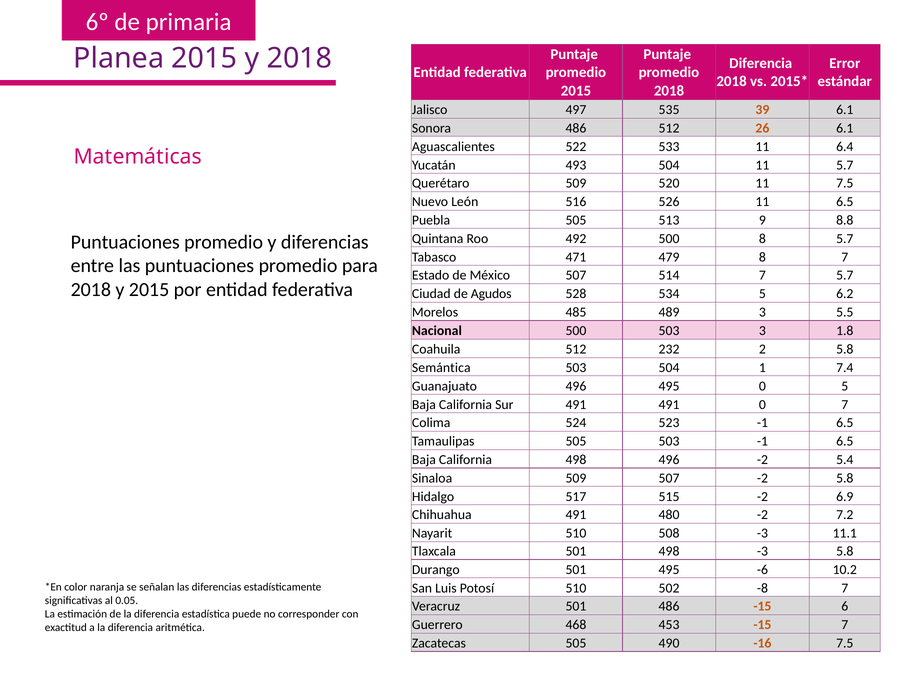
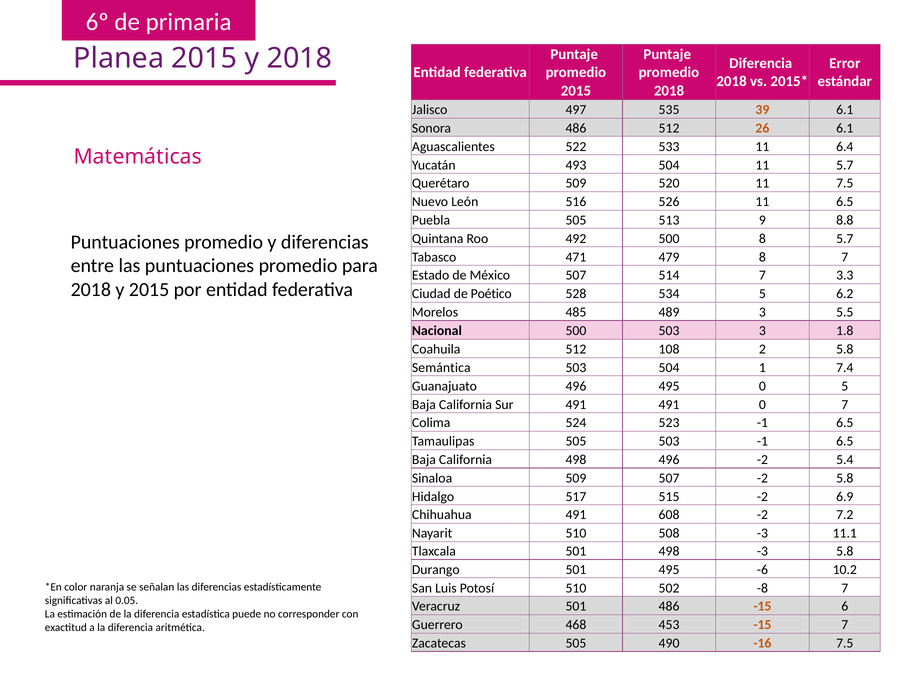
7 5.7: 5.7 -> 3.3 (845, 276)
Agudos: Agudos -> Poético (491, 294)
232: 232 -> 108 (669, 350)
480: 480 -> 608 (669, 515)
